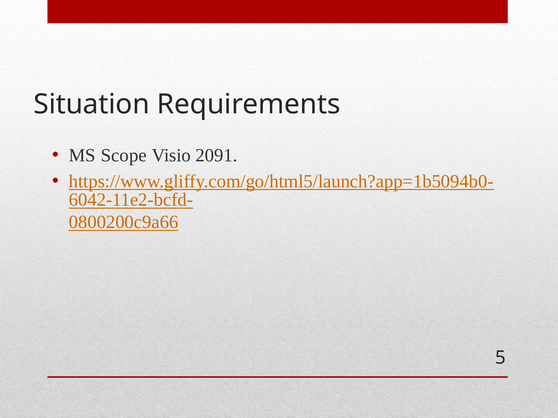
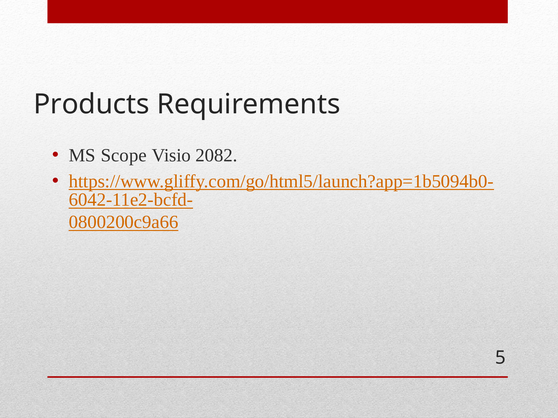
Situation: Situation -> Products (92, 104)
2091: 2091 -> 2082 (216, 155)
